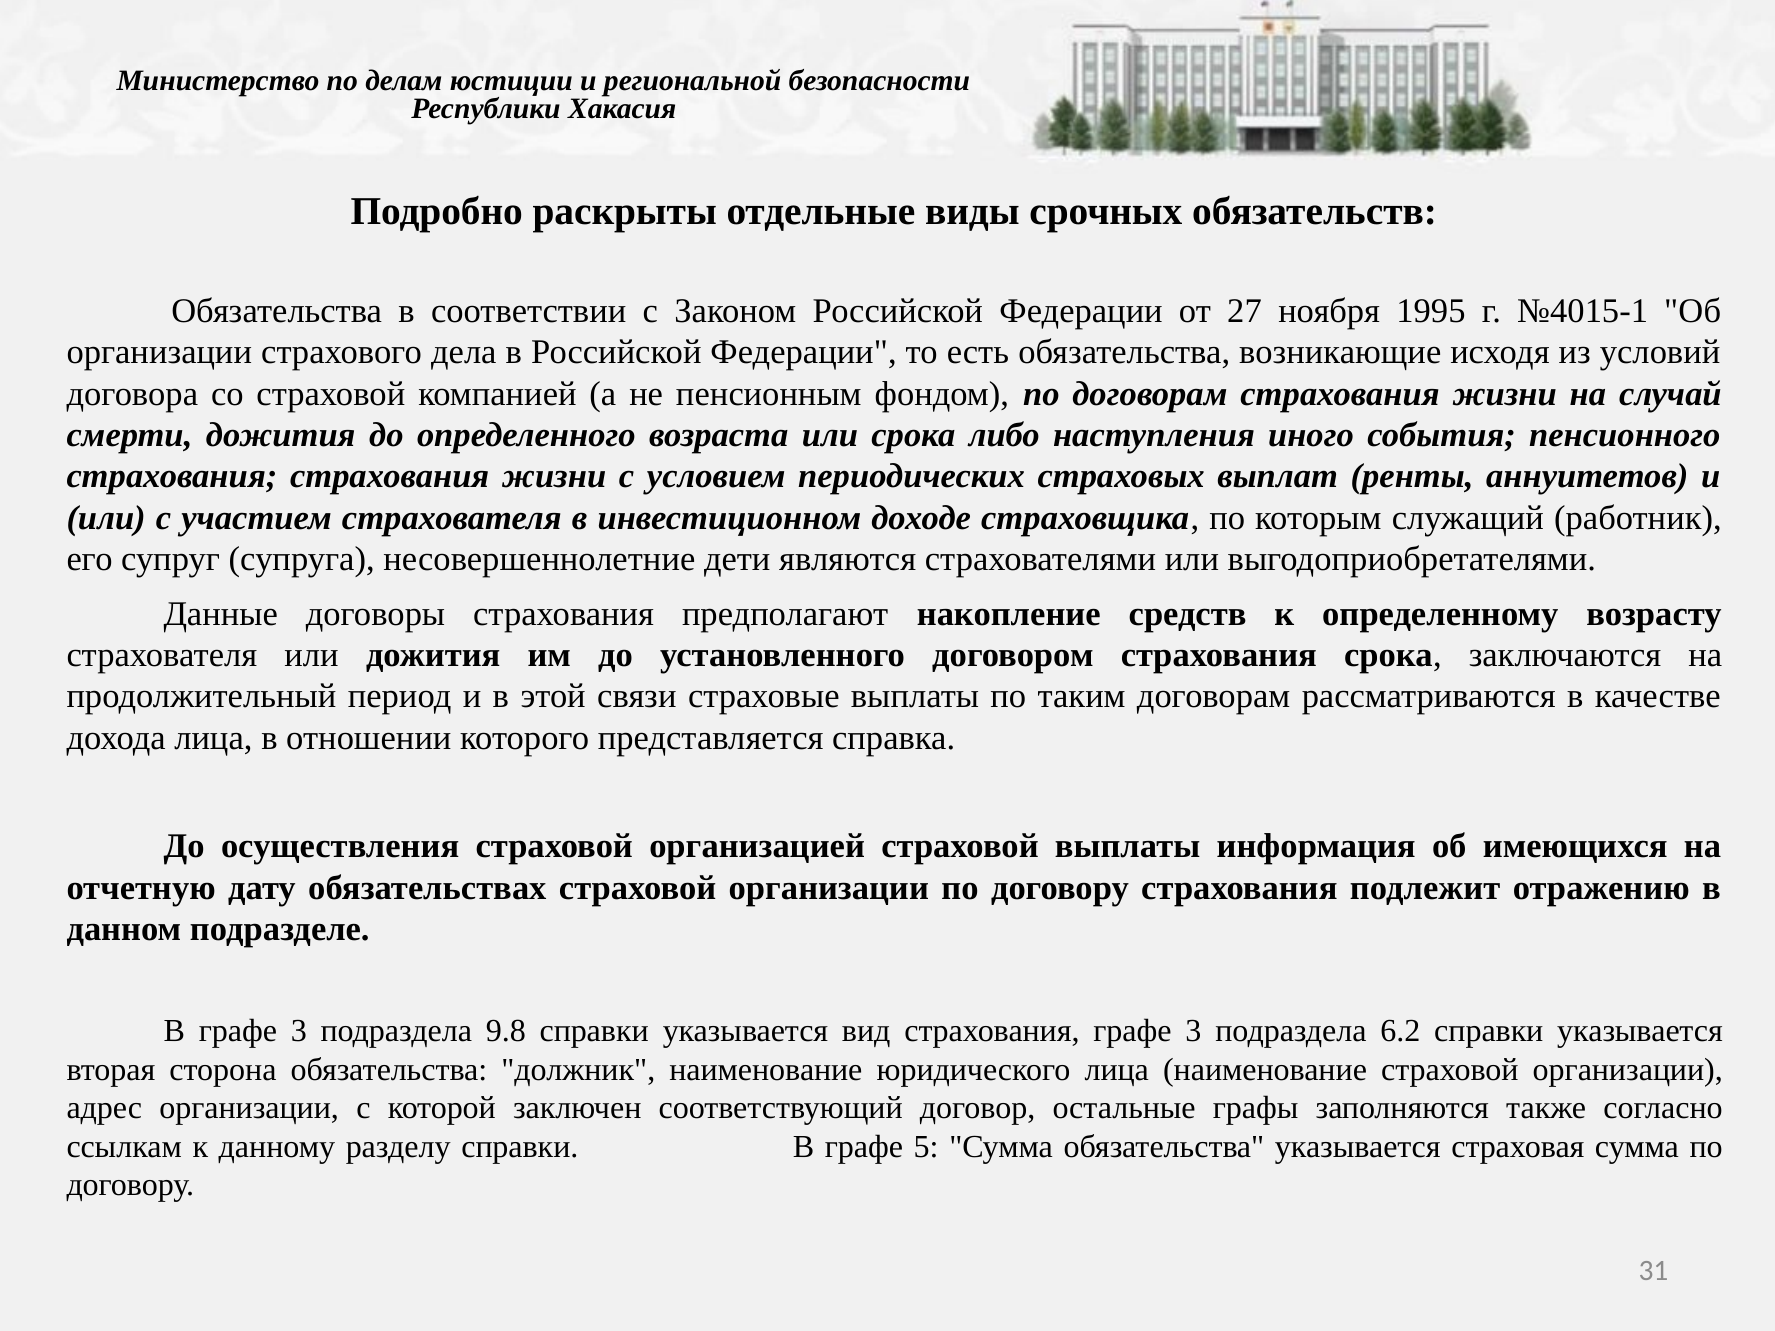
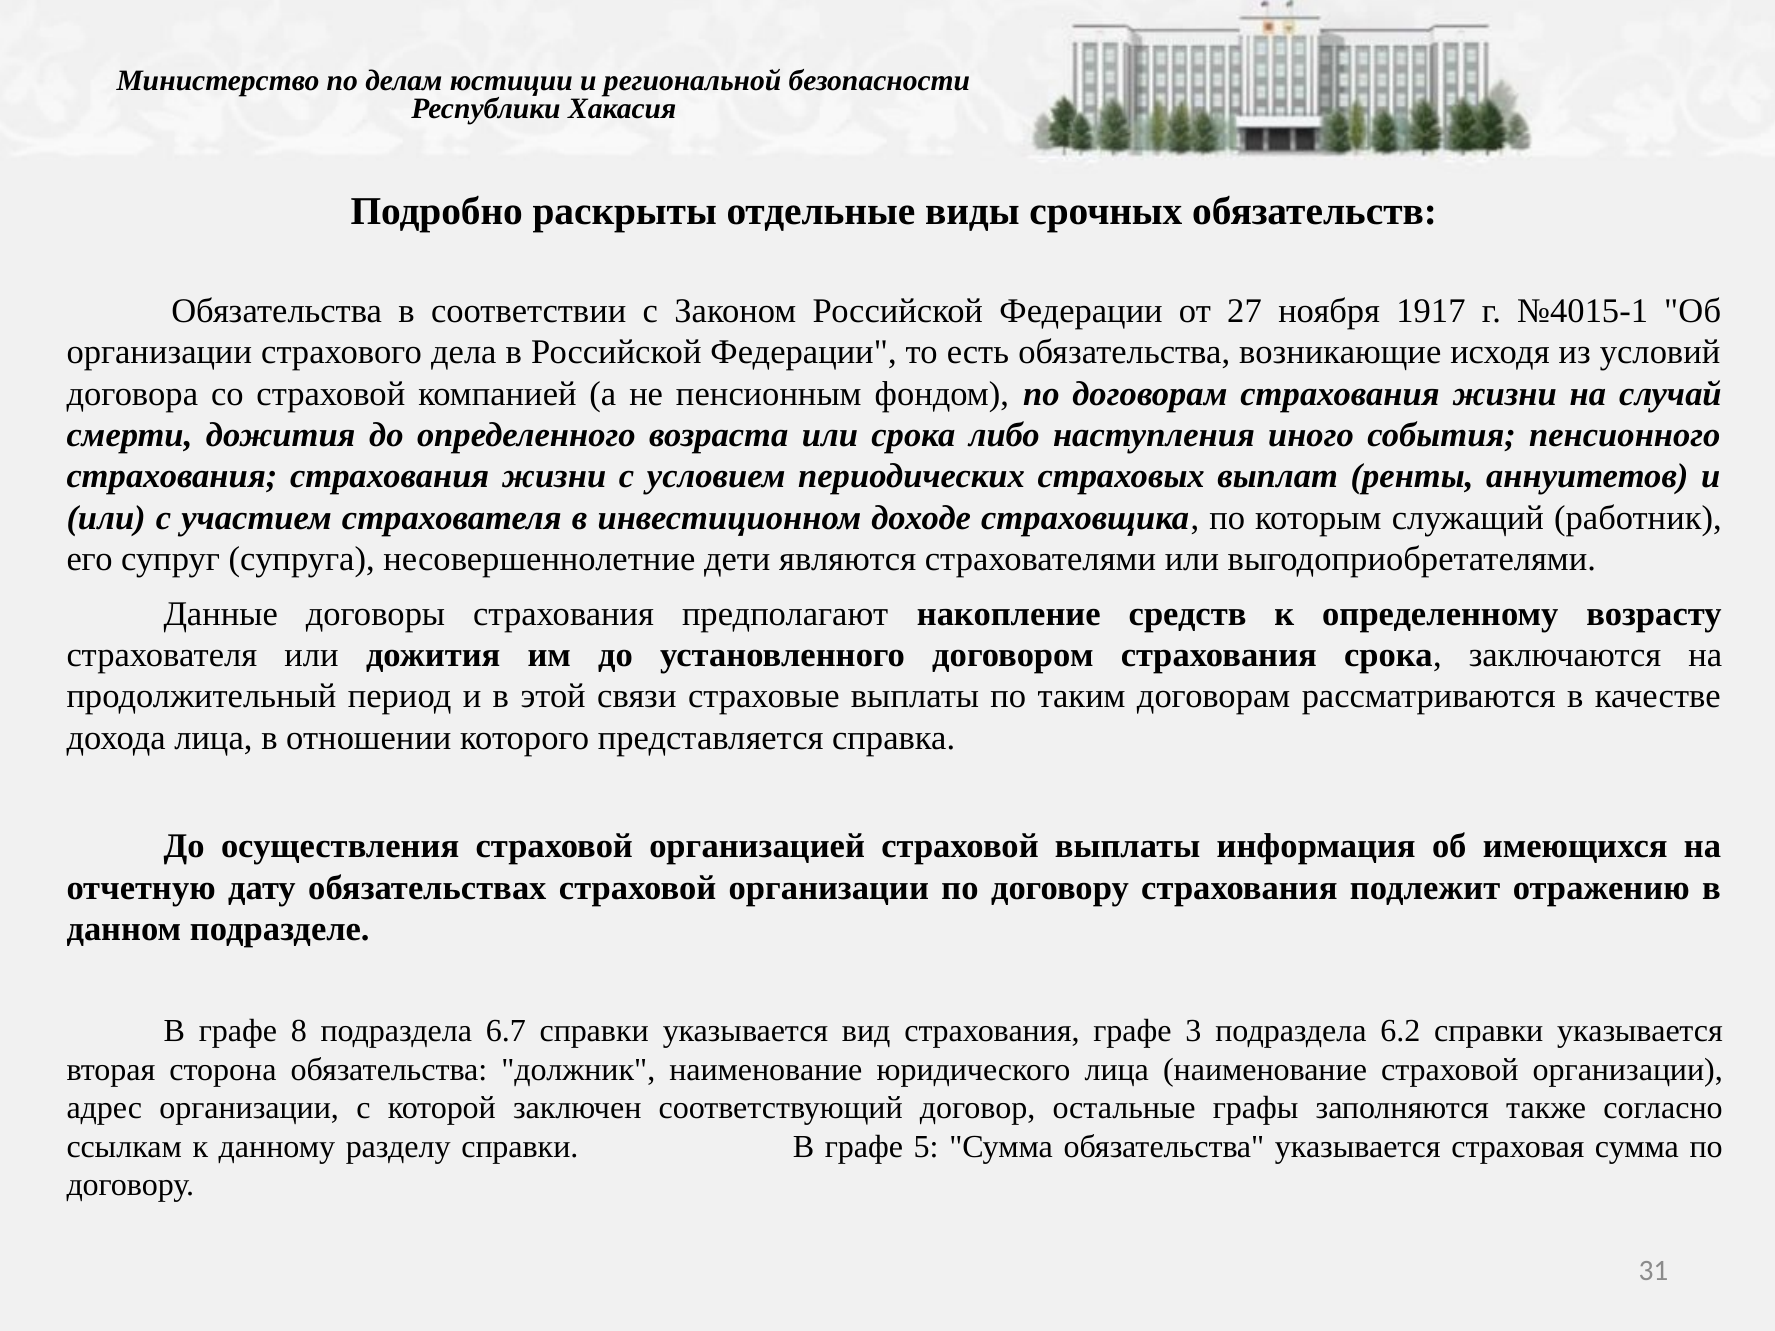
1995: 1995 -> 1917 (1431, 311)
В графе 3: 3 -> 8 (299, 1031)
9.8: 9.8 -> 6.7 (506, 1031)
